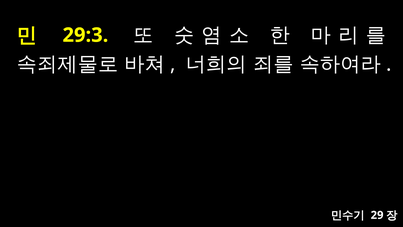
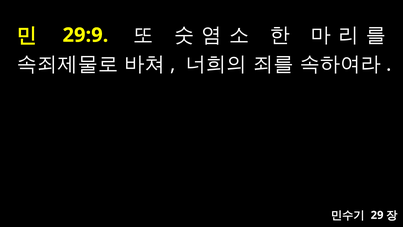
29:3: 29:3 -> 29:9 (85, 35)
